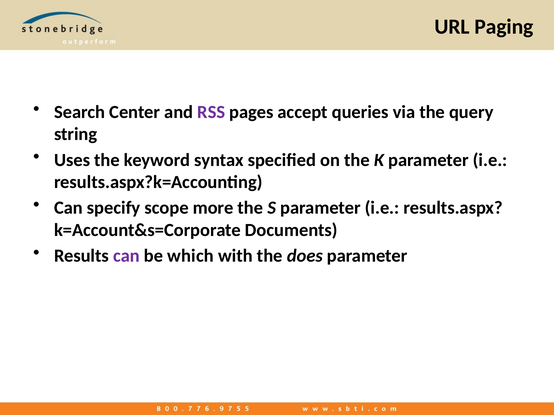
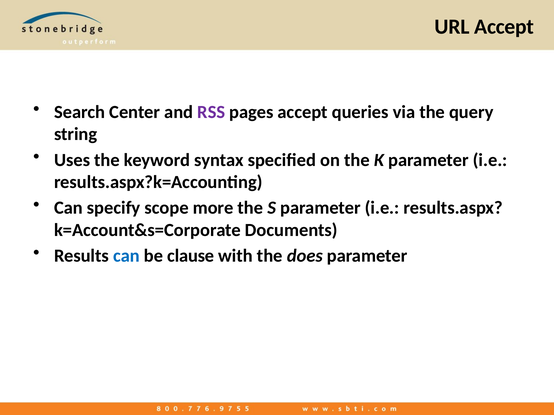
URL Paging: Paging -> Accept (504, 27)
can colour: purple -> blue (126, 256)
which: which -> clause (191, 256)
